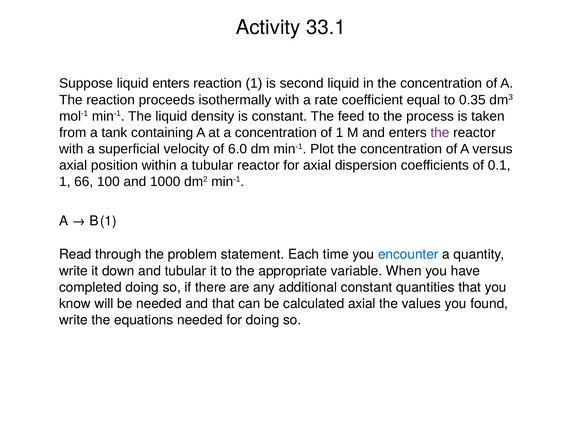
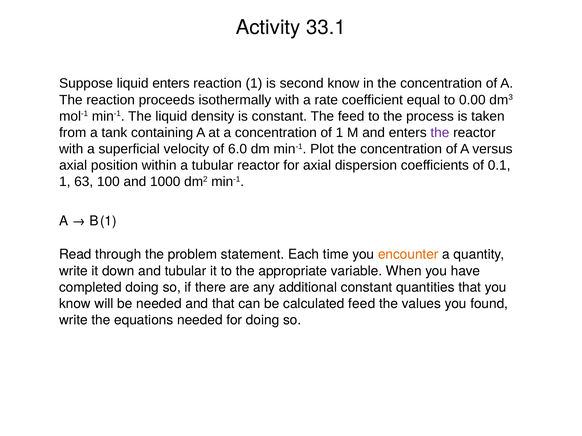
second liquid: liquid -> know (343, 84)
0.35: 0.35 -> 0.00 (472, 100)
66: 66 -> 63 (84, 182)
encounter colour: blue -> orange (408, 255)
calculated axial: axial -> feed (362, 304)
